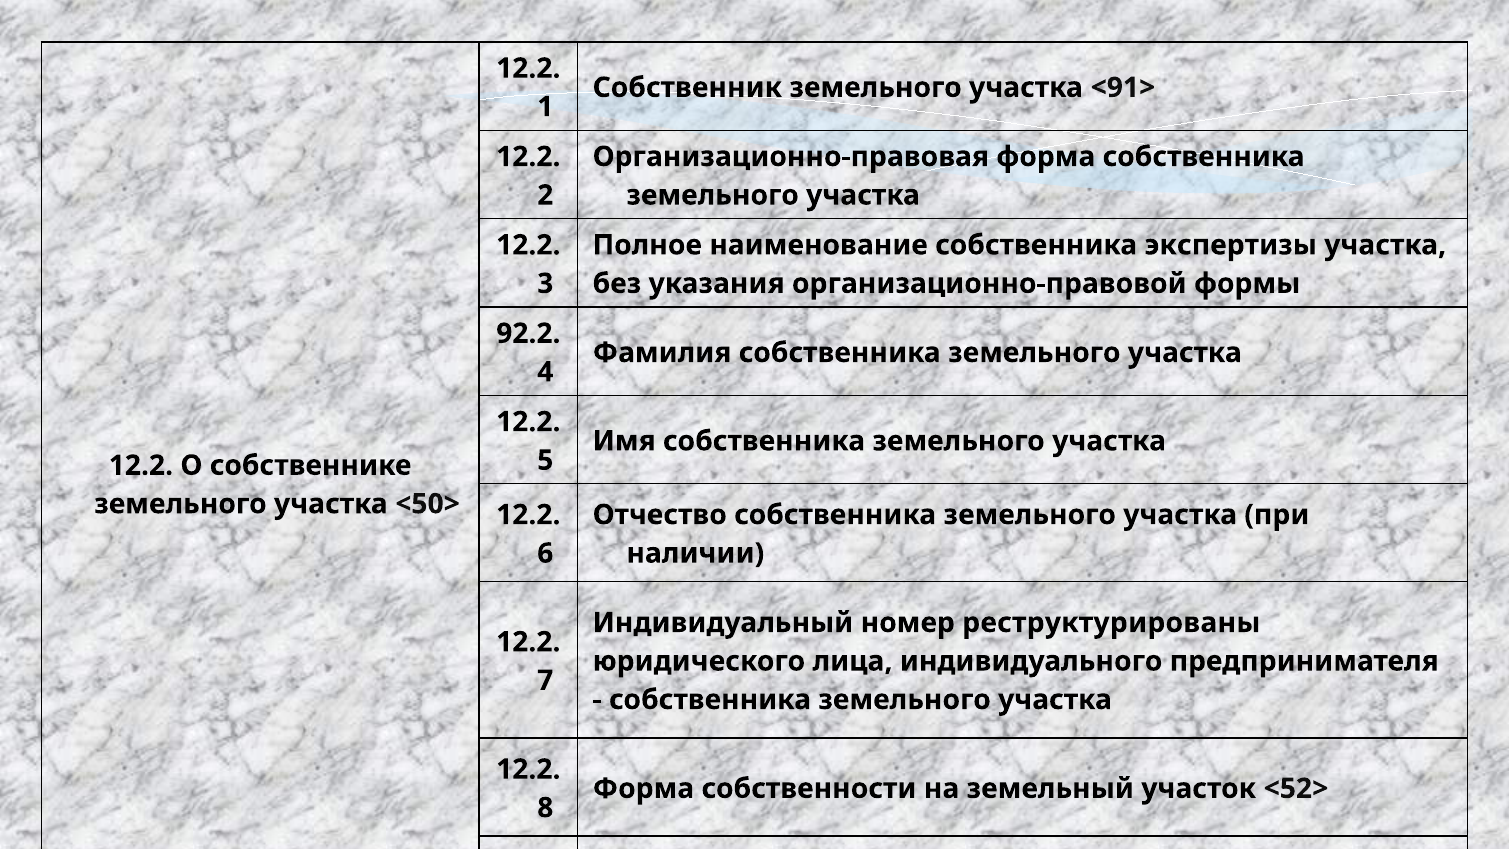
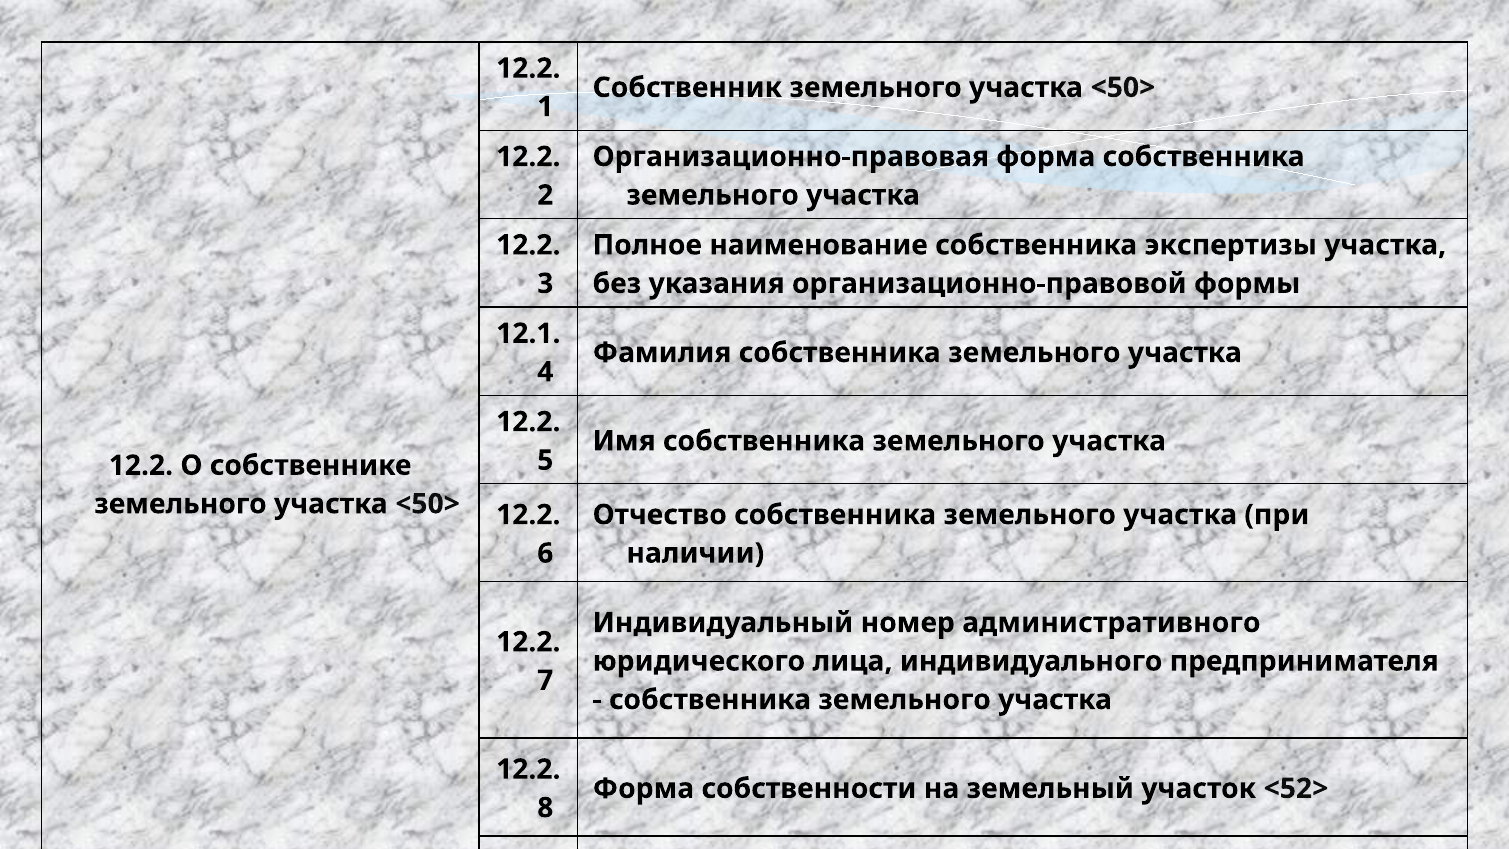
Собственник земельного участка <91>: <91> -> <50> (1123, 88)
92.2: 92.2 -> 12.1 (528, 333)
реструктурированы: реструктурированы -> административного (1111, 623)
